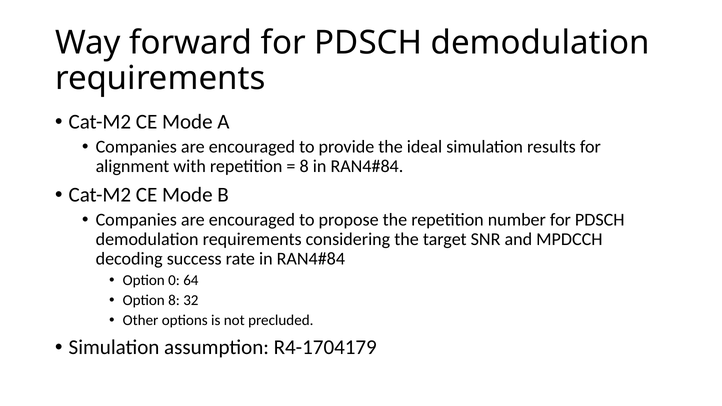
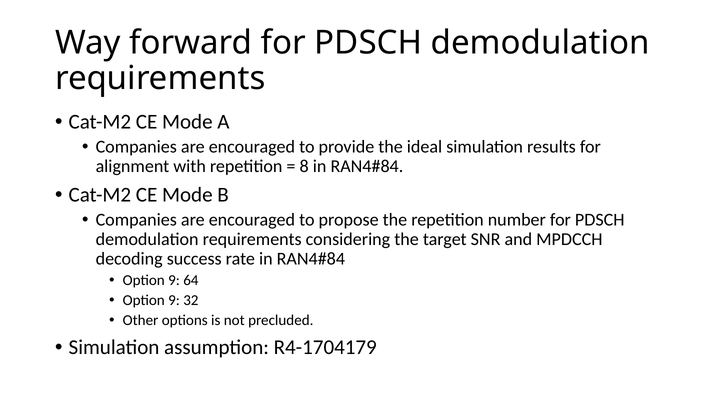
0: 0 -> 9 (174, 280)
8: 8 -> 9 (174, 301)
